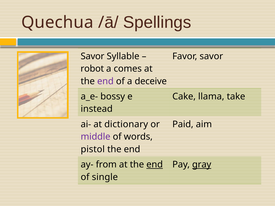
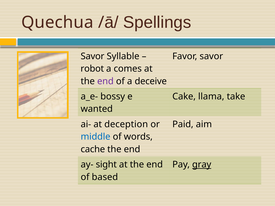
instead: instead -> wanted (97, 109)
dictionary: dictionary -> deception (126, 124)
middle colour: purple -> blue (96, 137)
pistol: pistol -> cache (93, 149)
from: from -> sight (106, 165)
end underline: present -> none (155, 165)
single: single -> based (105, 177)
